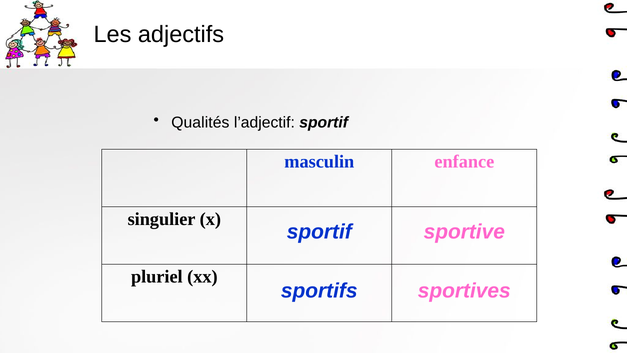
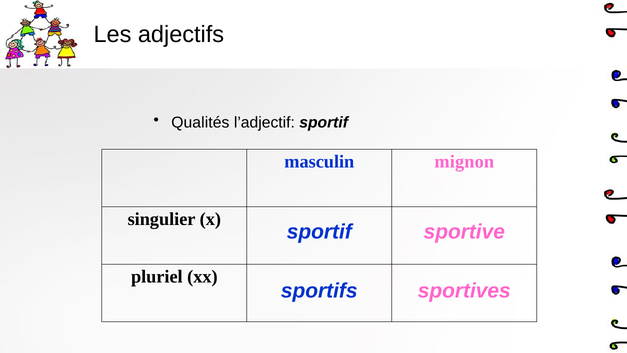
enfance: enfance -> mignon (464, 162)
